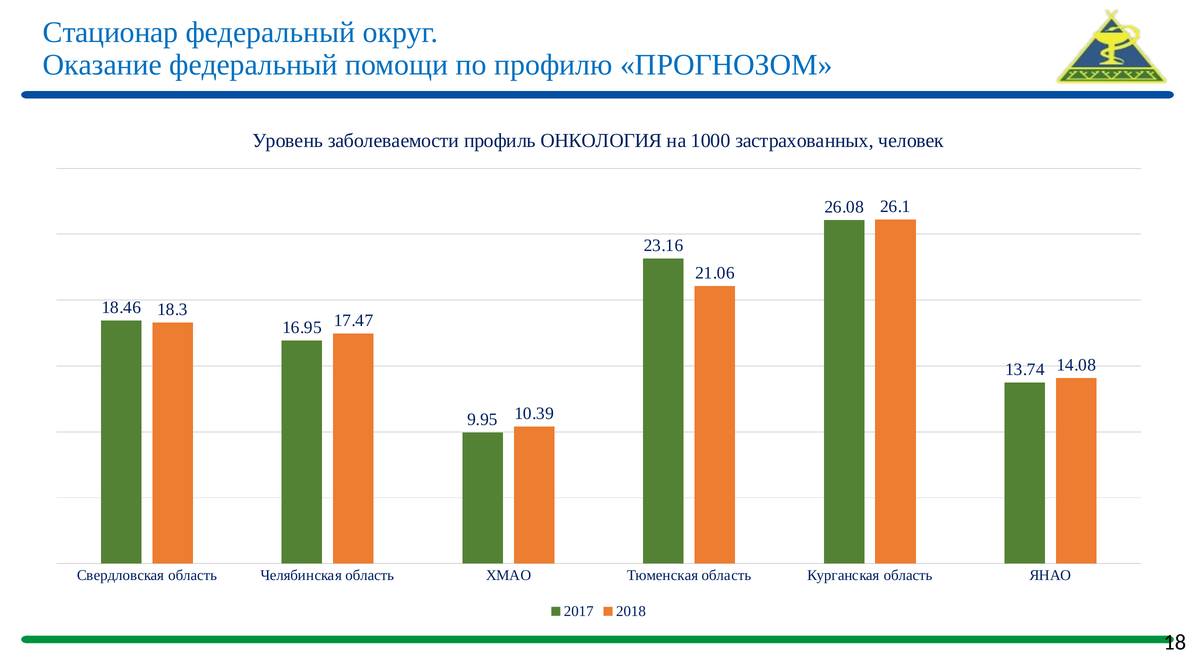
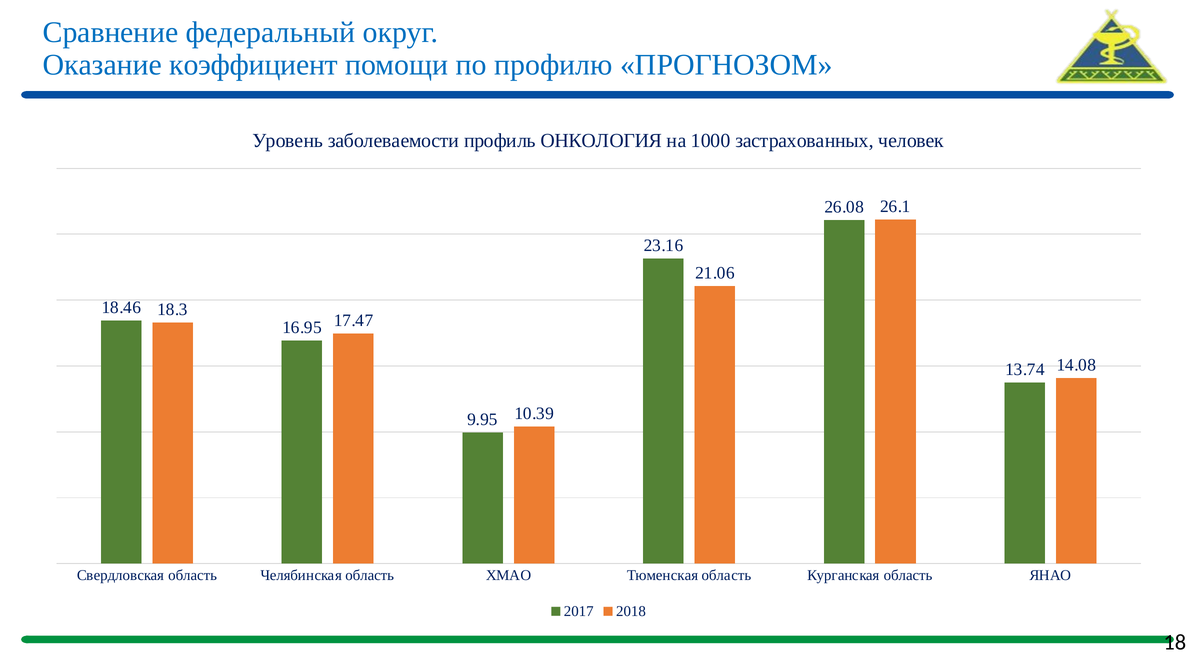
Стационар: Стационар -> Сравнение (111, 32)
Оказание федеральный: федеральный -> коэффициент (254, 65)
